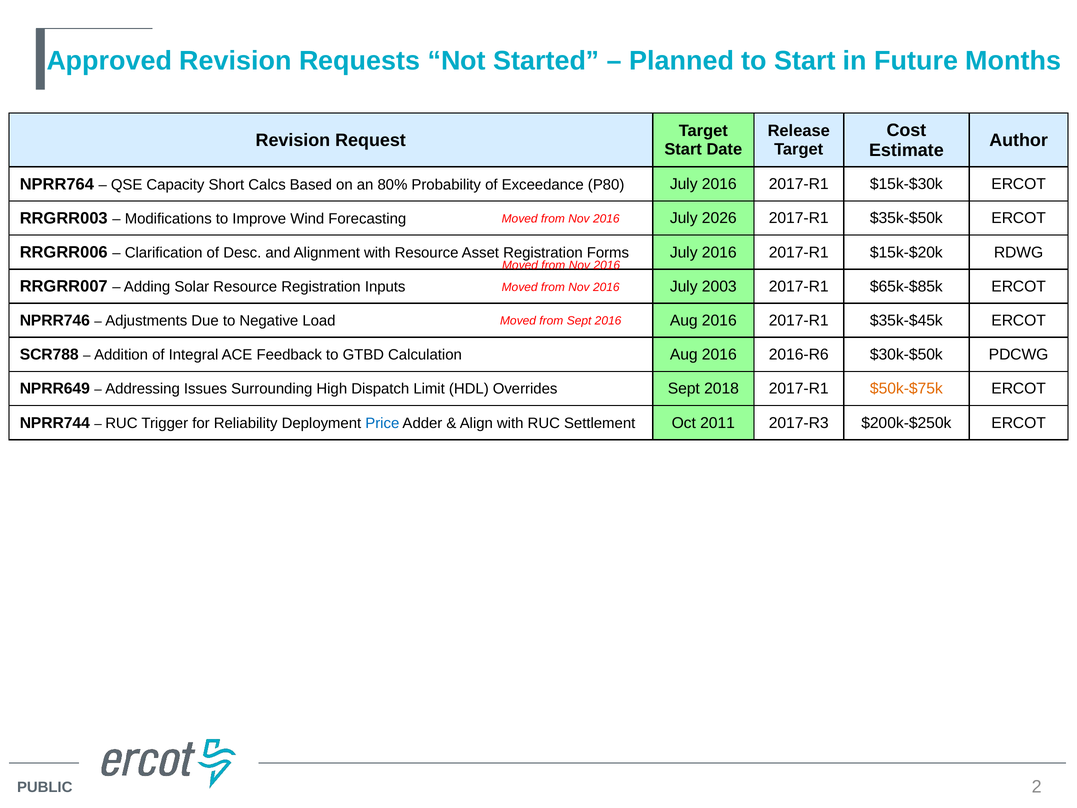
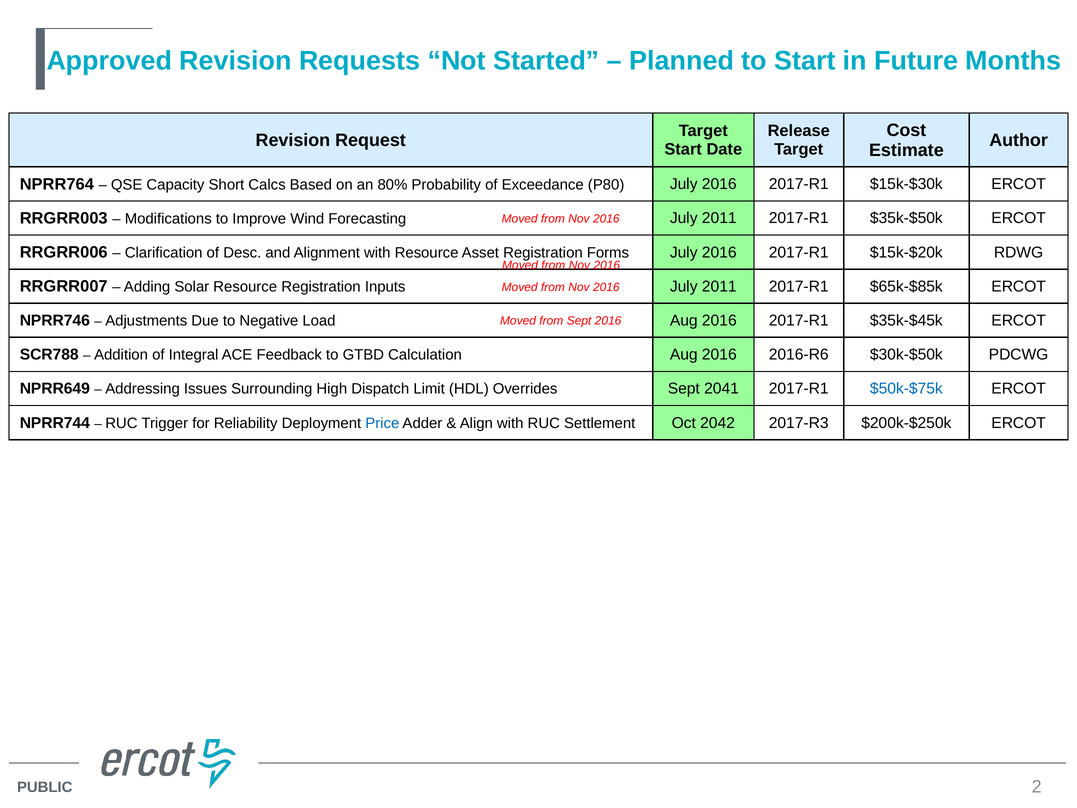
Forecasting July 2026: 2026 -> 2011 (719, 218)
Inputs July 2003: 2003 -> 2011 (719, 286)
2018: 2018 -> 2041 (722, 389)
$50k-$75k colour: orange -> blue (906, 389)
2011: 2011 -> 2042 (718, 423)
